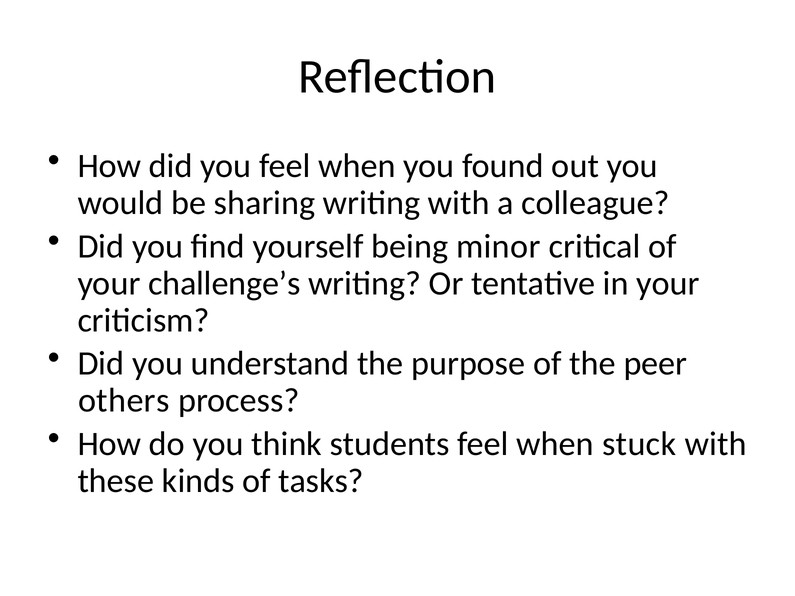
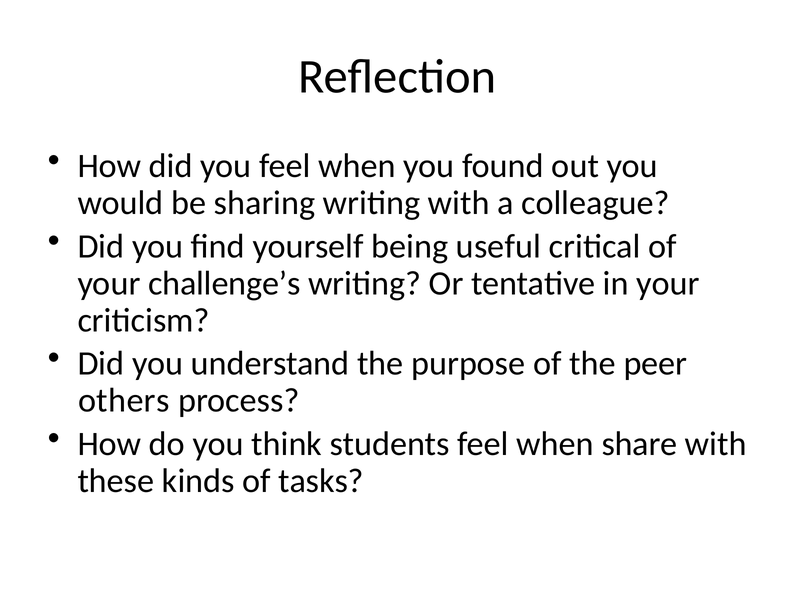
minor: minor -> useful (498, 246)
stuck: stuck -> share (639, 444)
